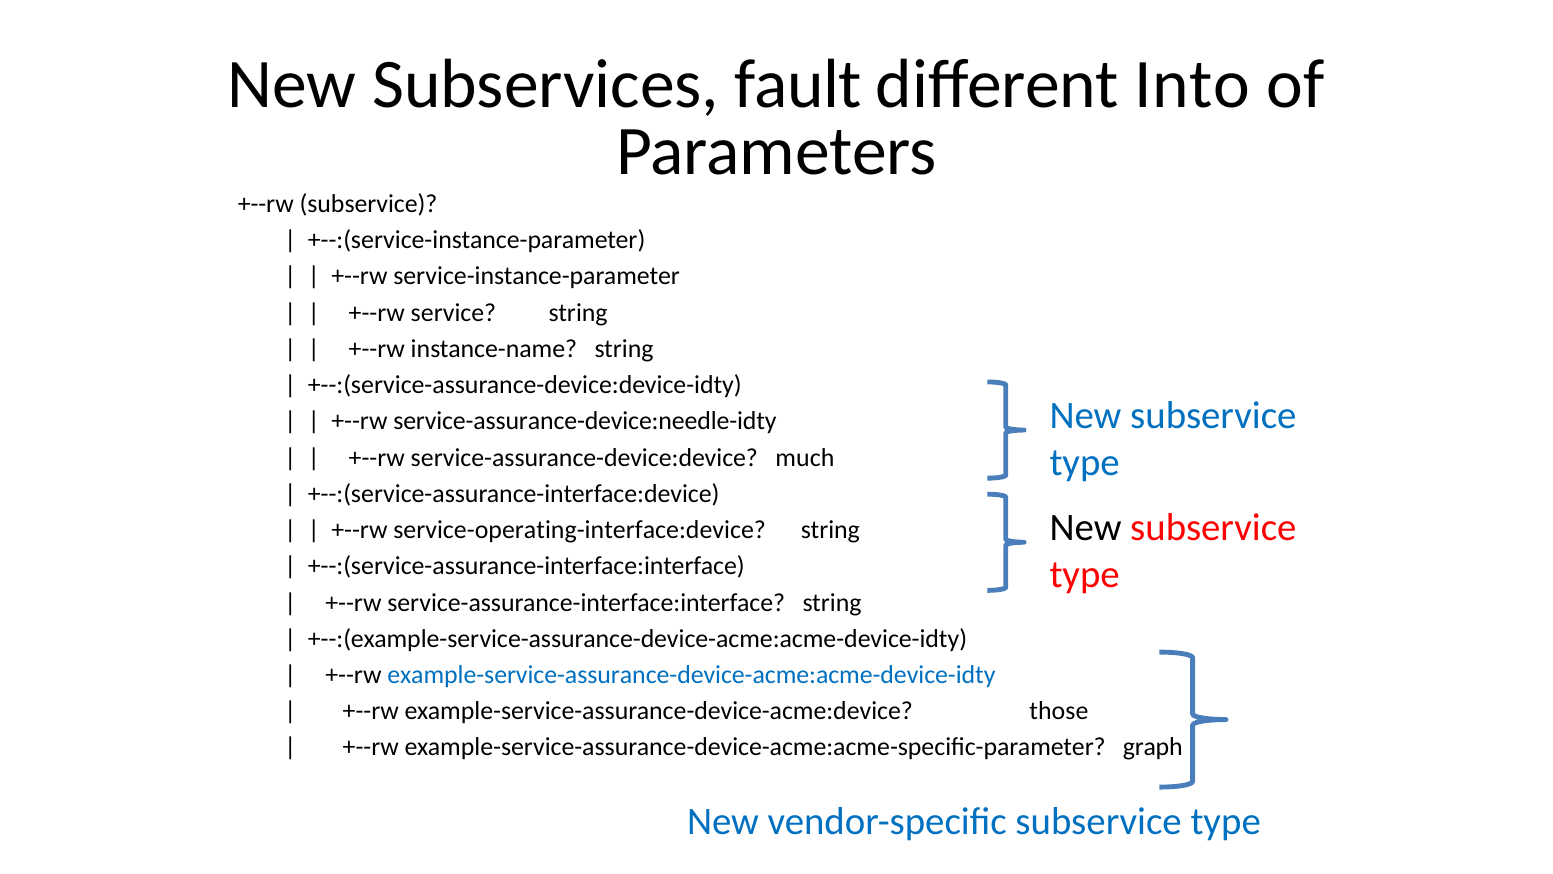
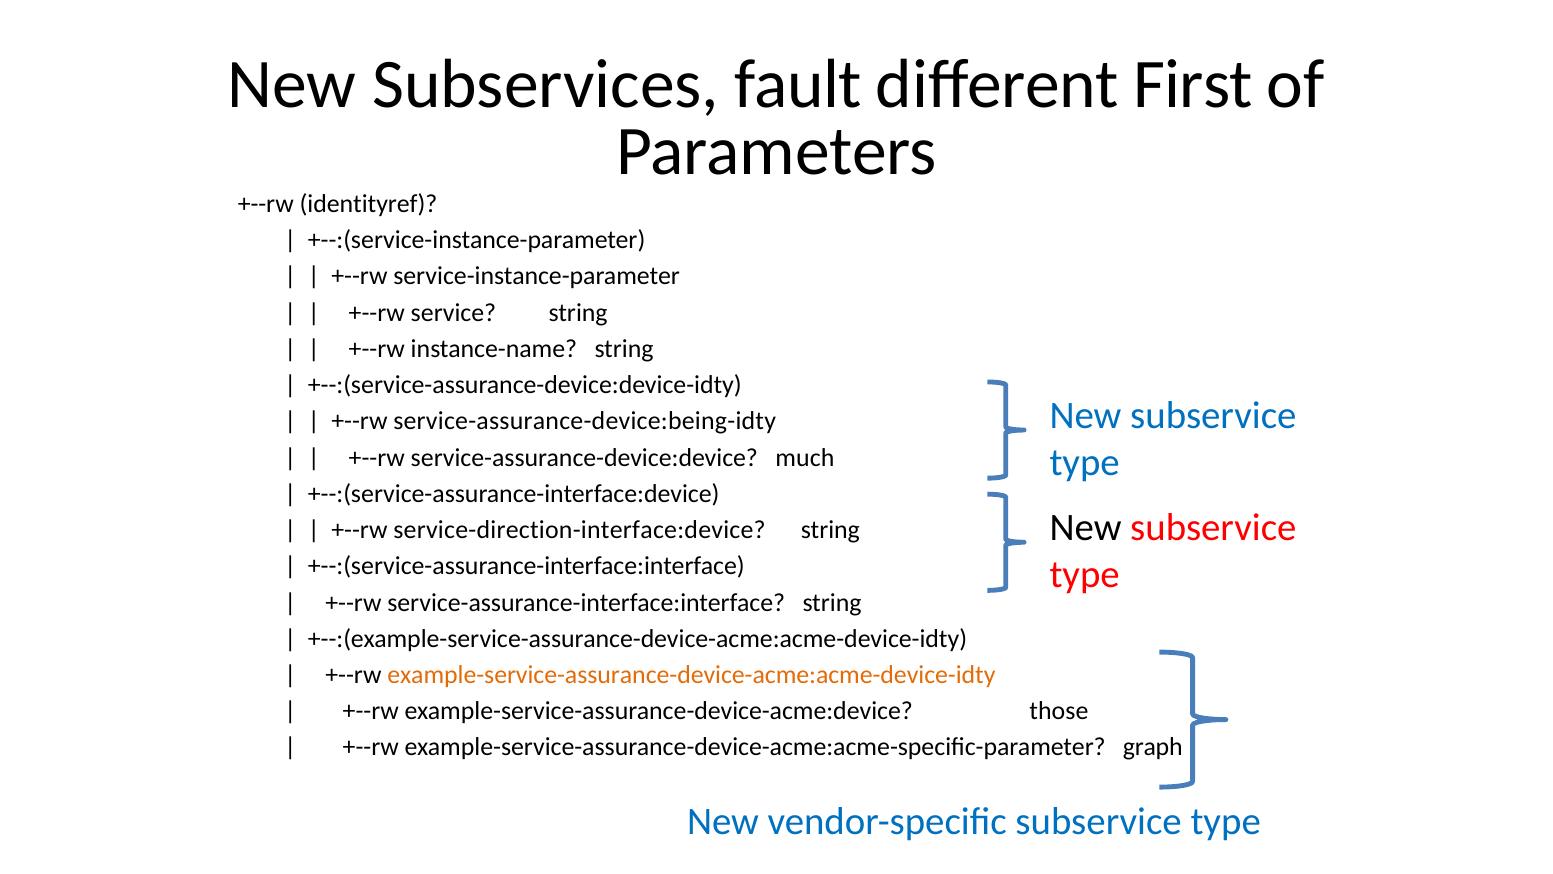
Into: Into -> First (1193, 85)
+--rw subservice: subservice -> identityref (368, 204)
service-assurance-device:needle-idty: service-assurance-device:needle-idty -> service-assurance-device:being-idty (585, 421)
service-operating-interface:device: service-operating-interface:device -> service-direction-interface:device (579, 530)
example-service-assurance-device-acme:acme-device-idty colour: blue -> orange (691, 675)
